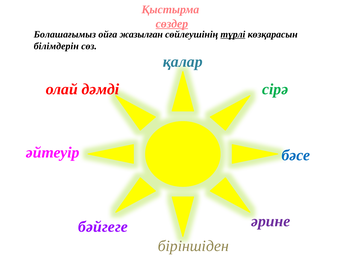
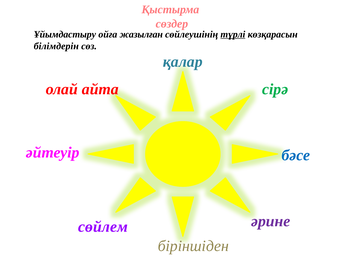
сөздер underline: present -> none (172, 24)
Болашағымыз: Болашағымыз -> Ұйымдастыру (65, 34)
дәмді: дәмді -> айта (100, 89)
бәйгеге: бәйгеге -> сөйлем (103, 227)
